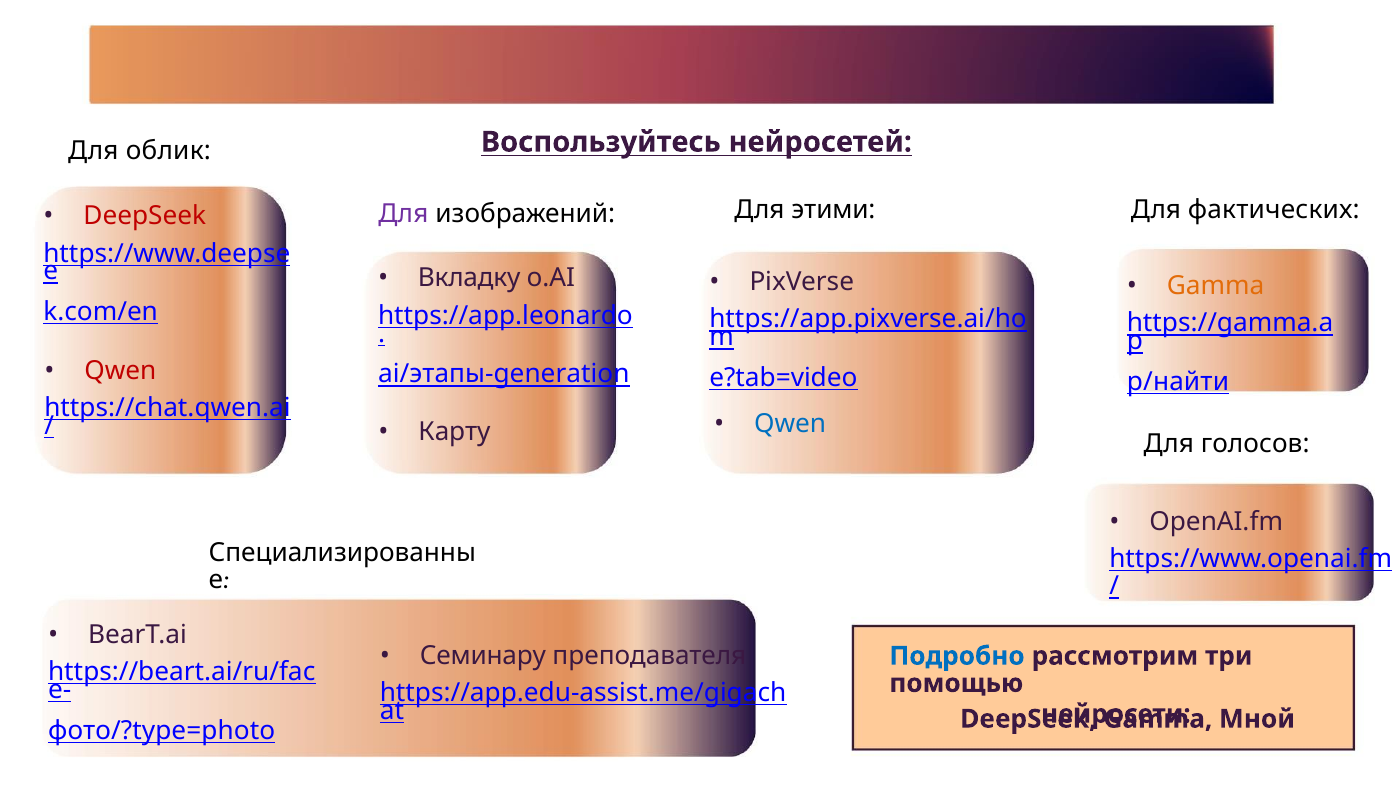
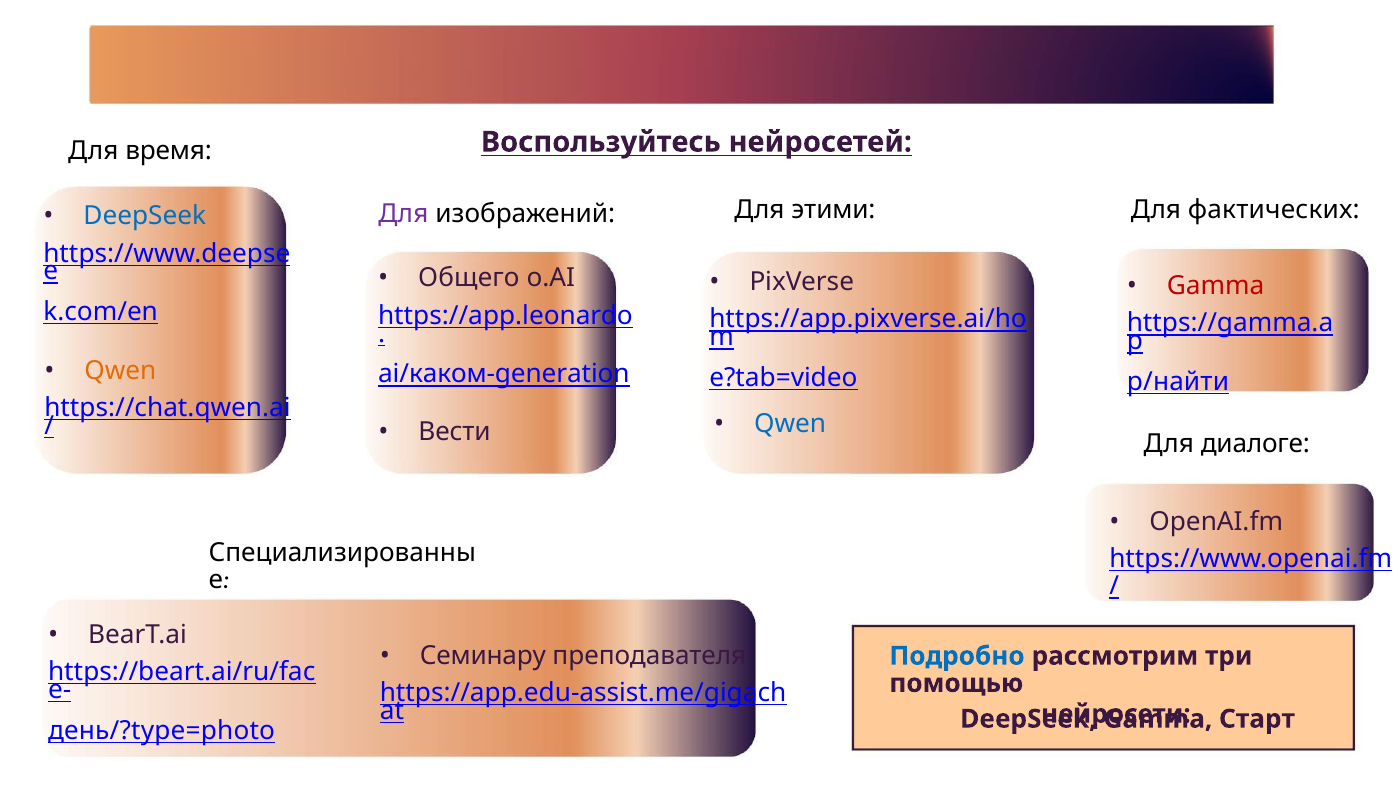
облик: облик -> время (169, 151)
DeepSeek colour: red -> blue (145, 216)
Вкладку: Вкладку -> Общего (469, 278)
Gamma colour: orange -> red (1216, 286)
Qwen colour: red -> orange (120, 371)
ai/этапы-generation: ai/этапы-generation -> ai/каком-generation (504, 374)
Карту: Карту -> Вести (455, 432)
голосов: голосов -> диалоге (1255, 444)
фото/?type=photo: фото/?type=photo -> день/?type=photo (162, 731)
Мной: Мной -> Старт (1257, 719)
